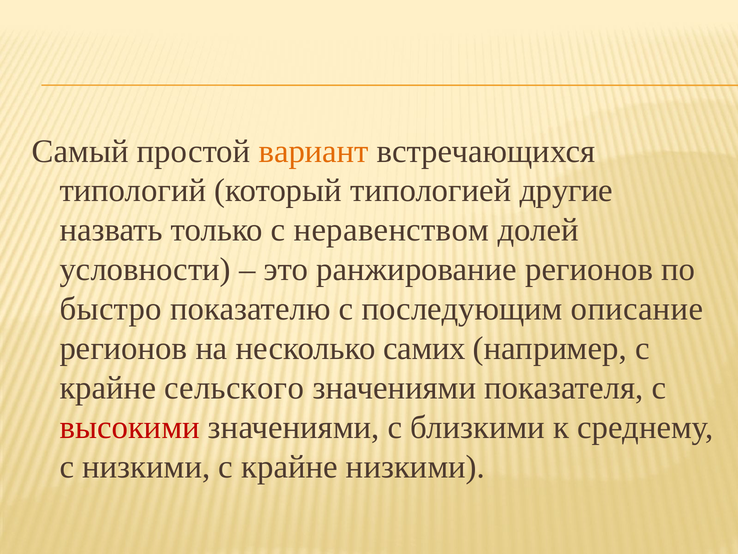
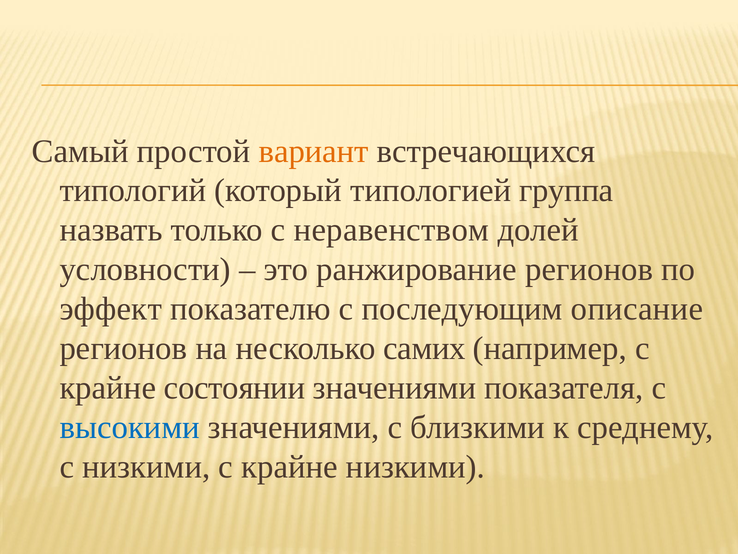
другие: другие -> группа (566, 190)
быстро: быстро -> эффект (111, 309)
сельского: сельского -> состоянии (235, 387)
высокими colour: red -> blue (130, 427)
